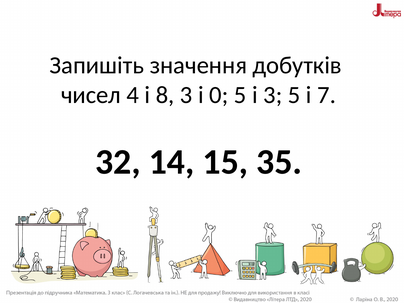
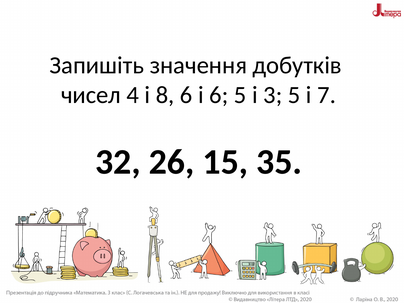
8 3: 3 -> 6 (186, 95)
і 0: 0 -> 6 (219, 95)
14: 14 -> 26 (172, 162)
